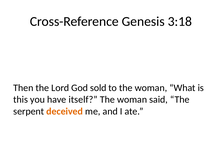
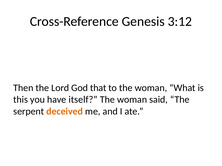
3:18: 3:18 -> 3:12 (180, 21)
sold: sold -> that (98, 88)
